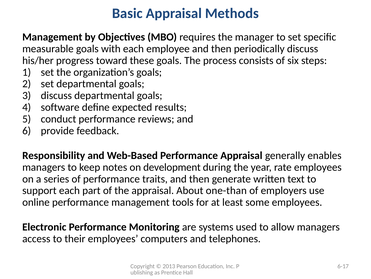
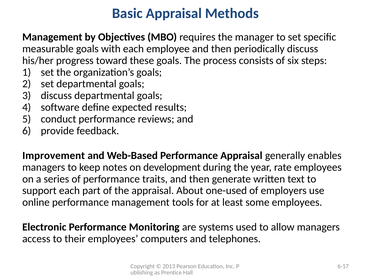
Responsibility: Responsibility -> Improvement (54, 155)
one-than: one-than -> one-used (226, 190)
